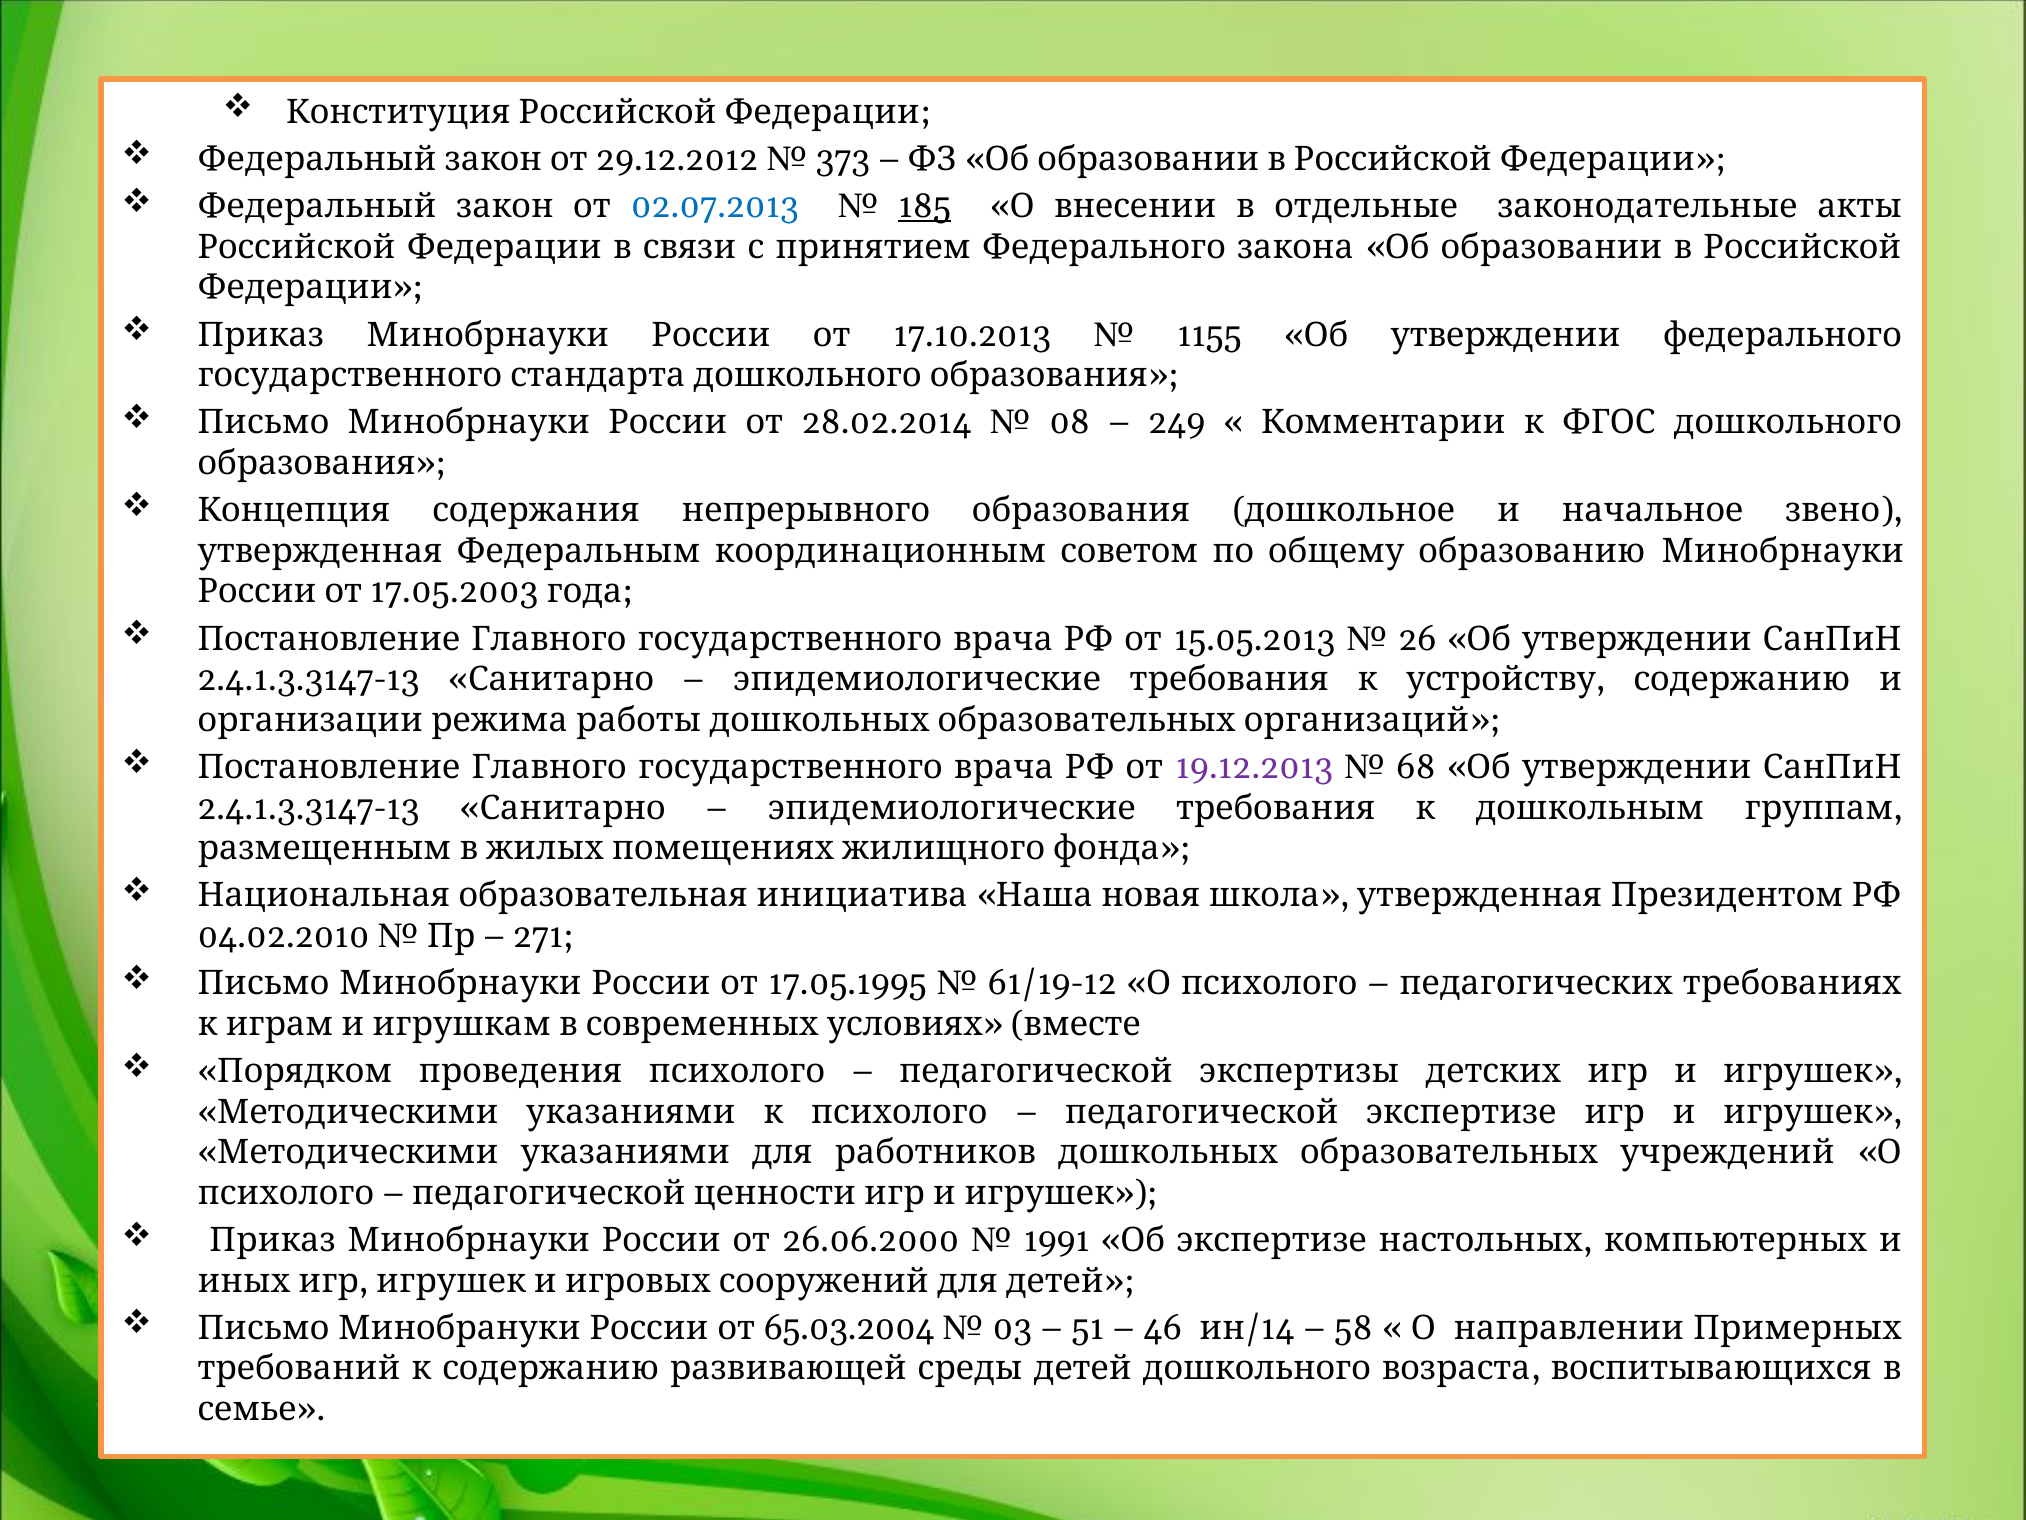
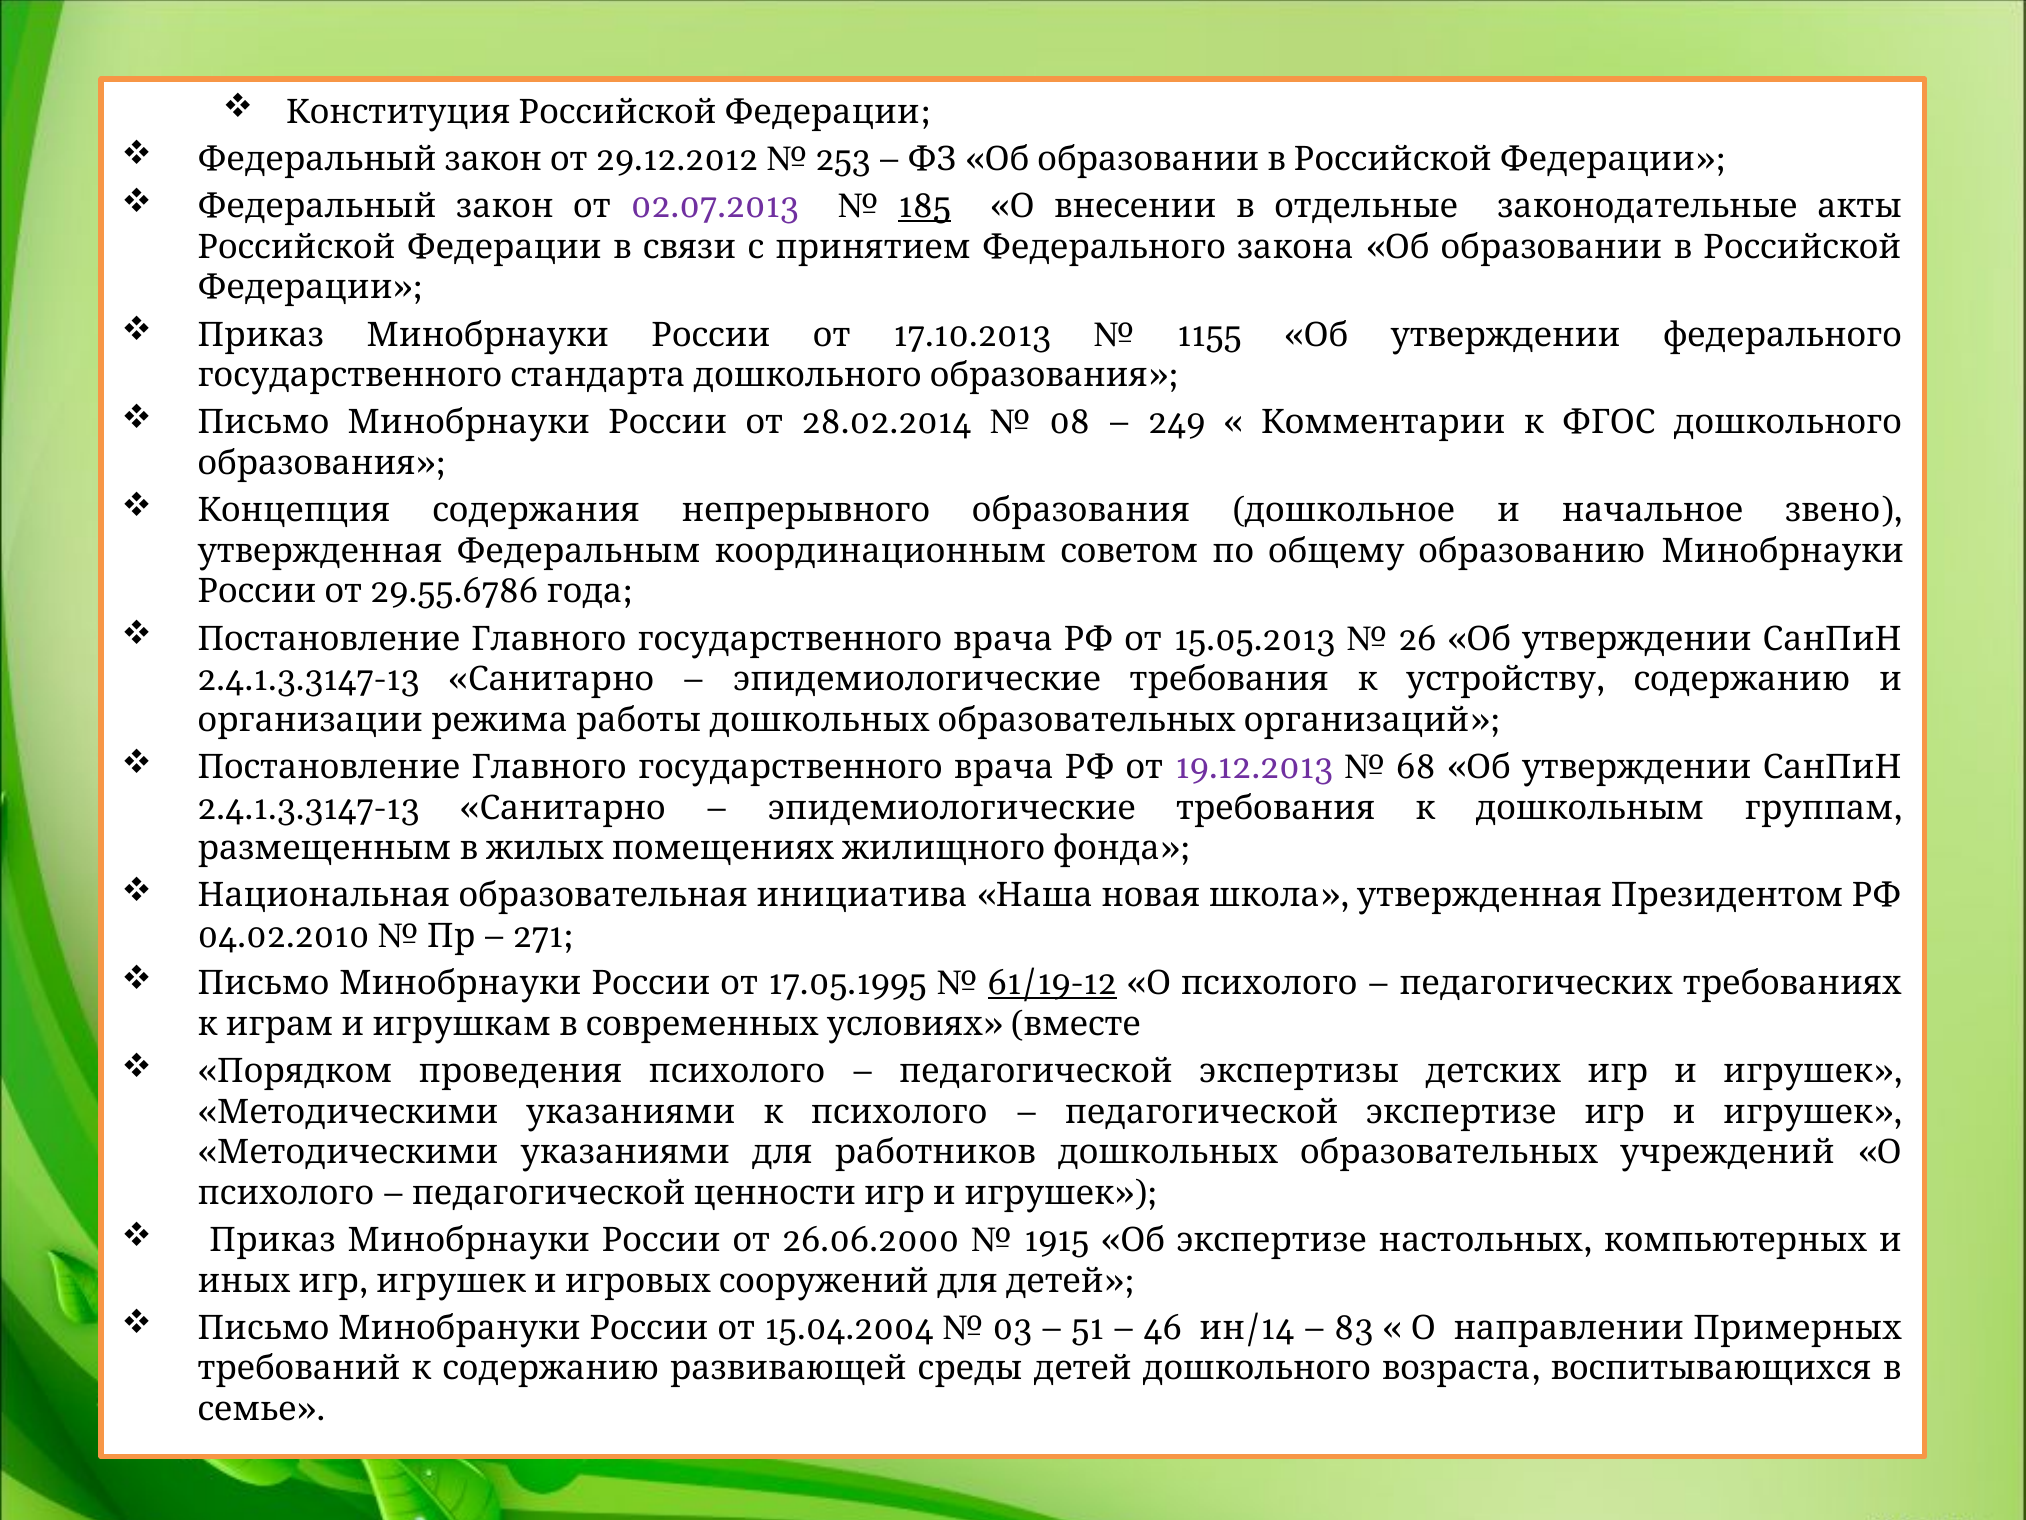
373: 373 -> 253 (843, 159)
02.07.2013 colour: blue -> purple (715, 206)
17.05.2003: 17.05.2003 -> 29.55.6786 (454, 591)
61/19-12 underline: none -> present (1052, 983)
1991: 1991 -> 1915 (1057, 1240)
65.03.2004: 65.03.2004 -> 15.04.2004 (849, 1328)
58: 58 -> 83 (1354, 1328)
